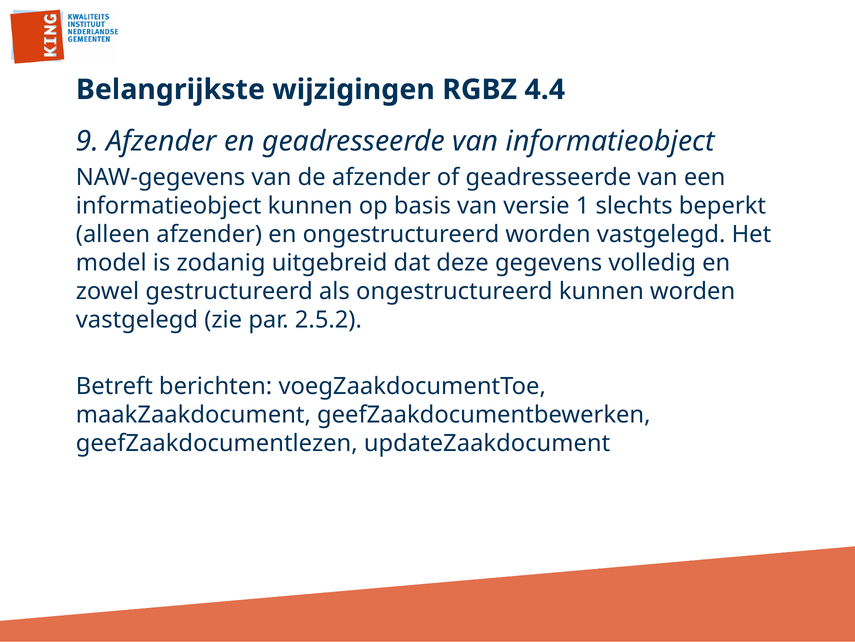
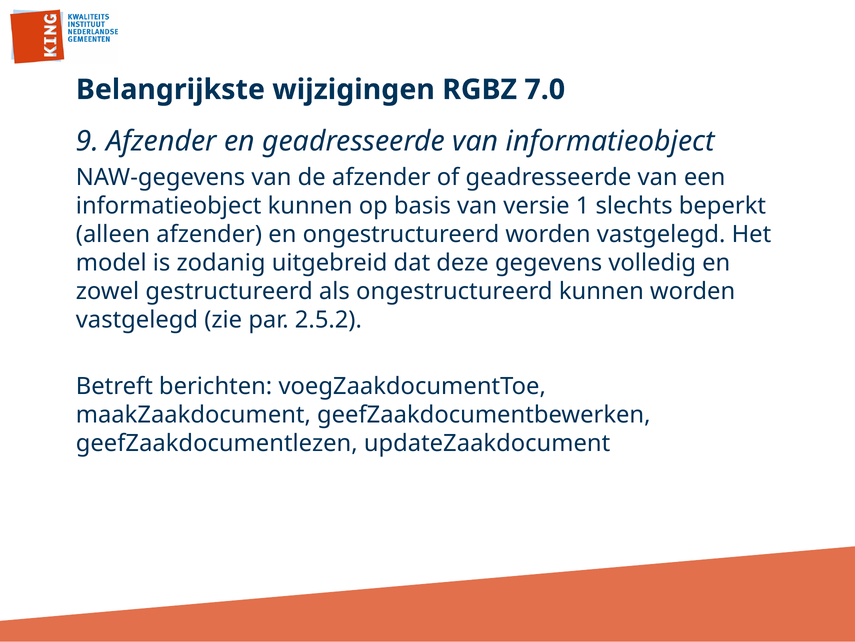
4.4: 4.4 -> 7.0 (545, 89)
